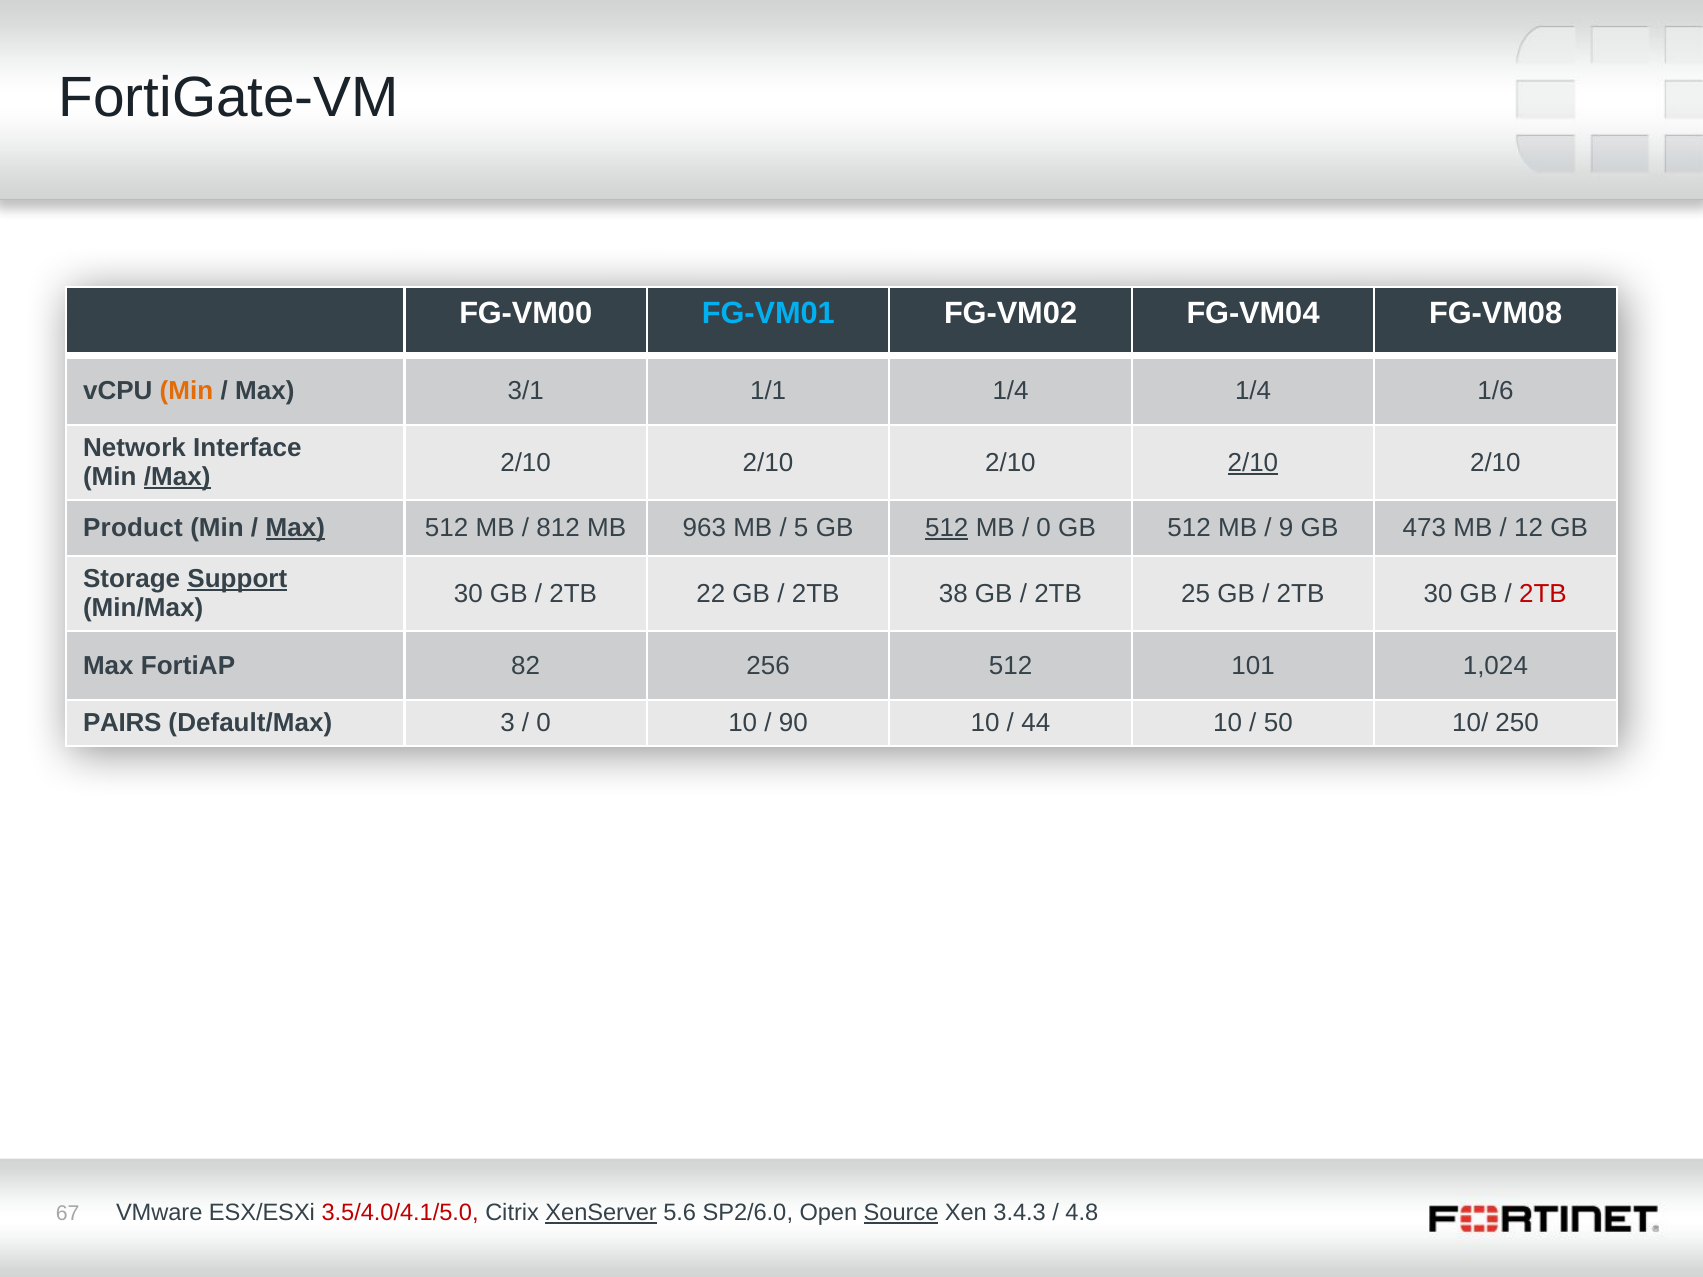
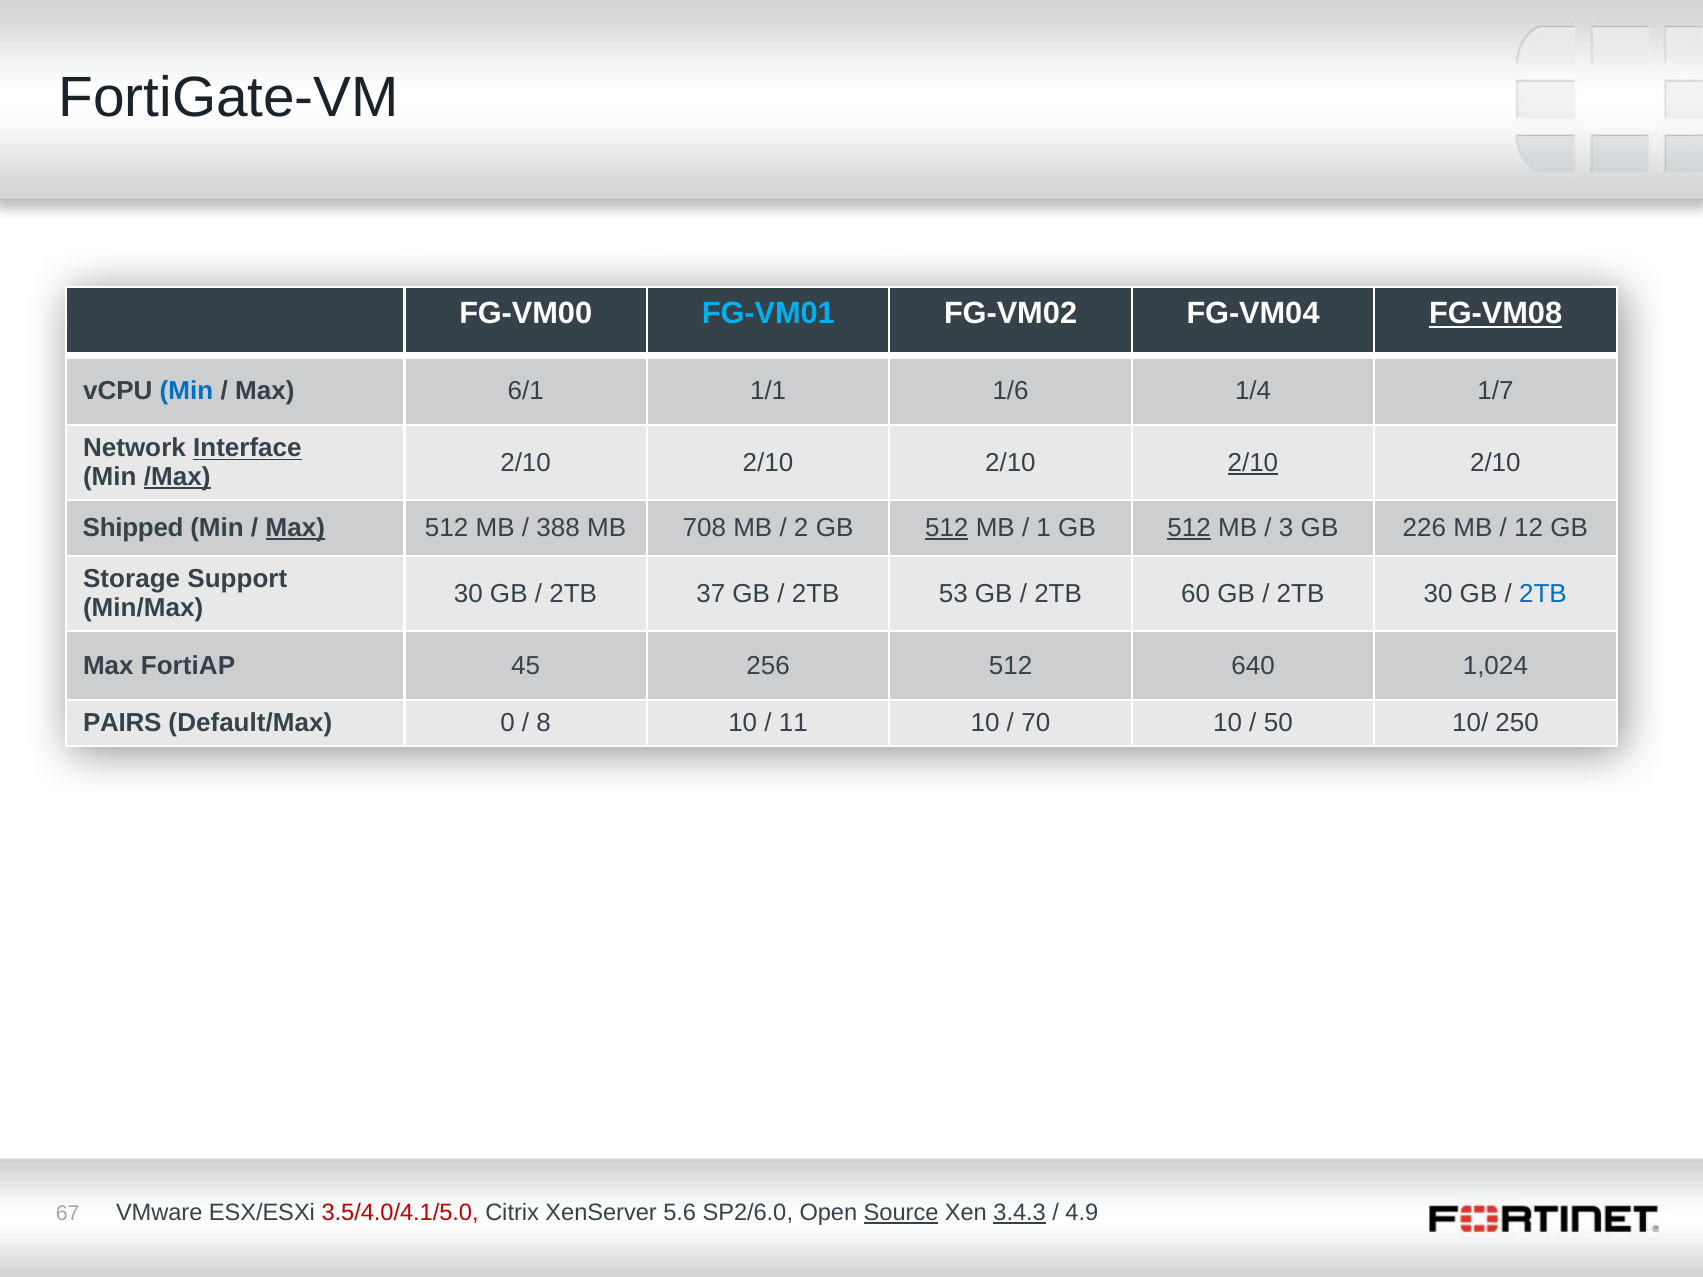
FG-VM08 underline: none -> present (1496, 313)
Min colour: orange -> blue (186, 391)
3/1: 3/1 -> 6/1 (526, 391)
1/1 1/4: 1/4 -> 1/6 (1011, 391)
1/6: 1/6 -> 1/7 (1495, 391)
Interface underline: none -> present (247, 448)
Product: Product -> Shipped (133, 528)
812: 812 -> 388 (558, 528)
963: 963 -> 708 (704, 528)
5: 5 -> 2 (801, 528)
0: 0 -> 1 (1044, 528)
512 underline: none -> present (1189, 528)
9: 9 -> 3 (1286, 528)
473: 473 -> 226 (1424, 528)
Support underline: present -> none (237, 579)
22: 22 -> 37 (711, 594)
38: 38 -> 53 (953, 594)
25: 25 -> 60 (1196, 594)
2TB colour: red -> blue (1543, 594)
82: 82 -> 45 (526, 666)
101: 101 -> 640 (1253, 666)
3: 3 -> 0 (508, 723)
0: 0 -> 8 (544, 723)
90: 90 -> 11 (793, 723)
44: 44 -> 70 (1036, 723)
XenServer underline: present -> none (601, 1213)
3.4.3 underline: none -> present (1020, 1213)
4.8: 4.8 -> 4.9 (1082, 1213)
